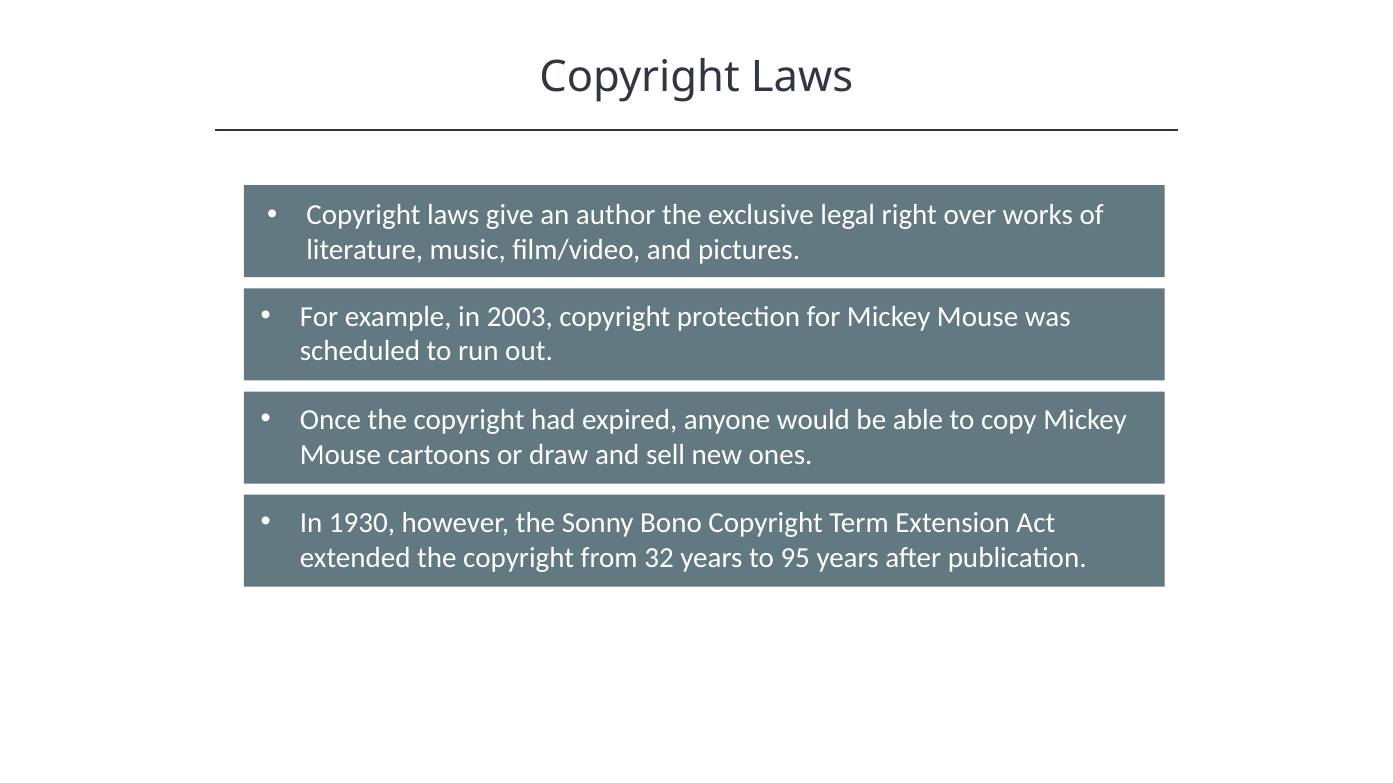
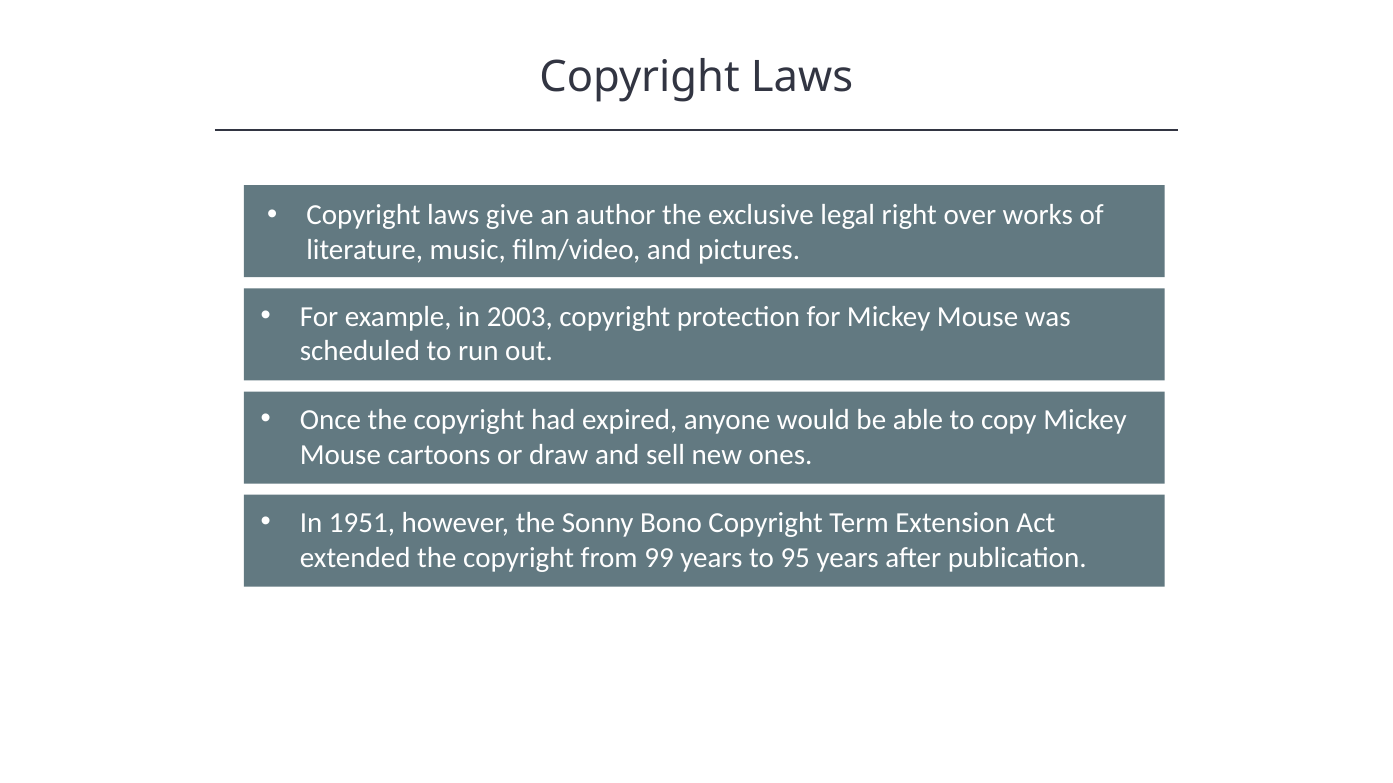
1930: 1930 -> 1951 (362, 523)
32: 32 -> 99 (659, 558)
